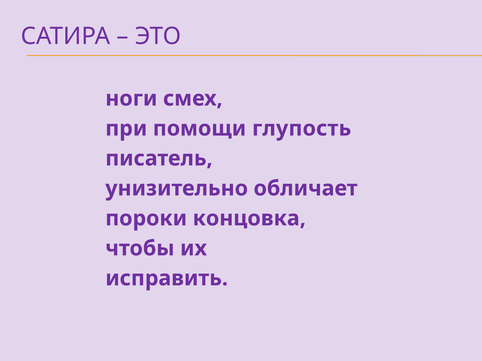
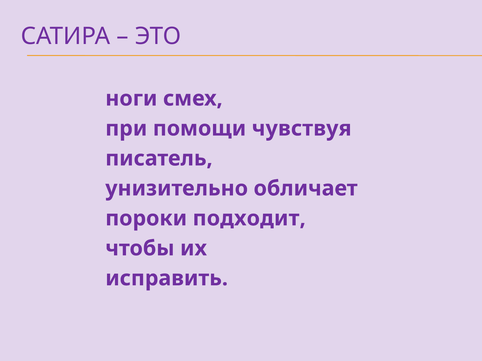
глупость: глупость -> чувствуя (302, 129)
концовка: концовка -> подходит (249, 219)
